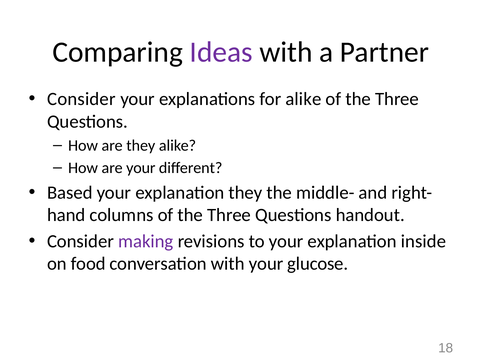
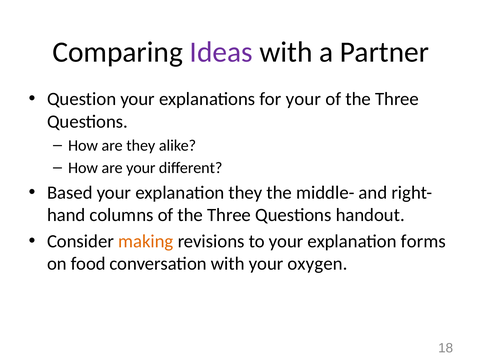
Consider: Consider -> Question (82, 99)
for alike: alike -> your (303, 99)
making colour: purple -> orange (146, 242)
inside: inside -> forms (423, 242)
glucose: glucose -> oxygen (318, 264)
